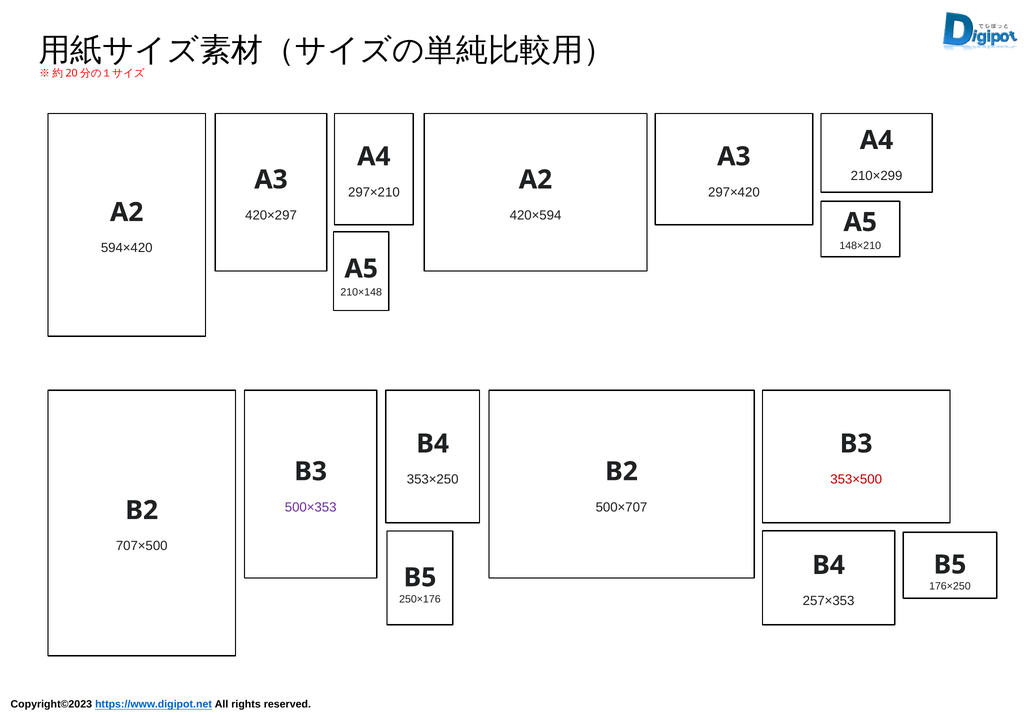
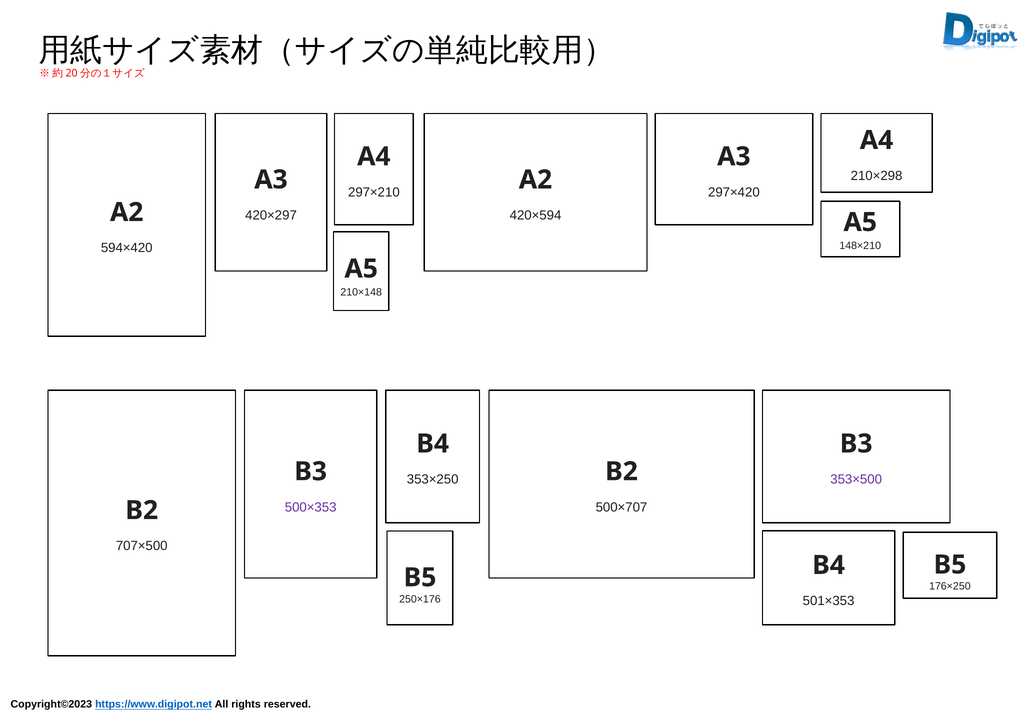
210×299: 210×299 -> 210×298 (877, 176)
353×500 colour: red -> purple (856, 479)
257×353: 257×353 -> 501×353 (829, 600)
